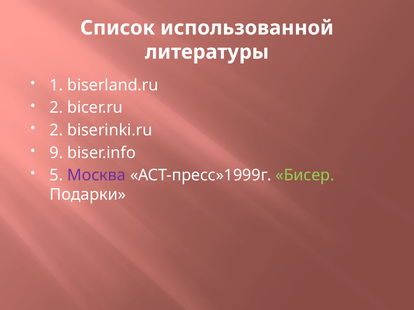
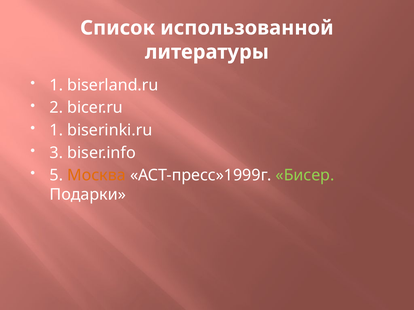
2: 2 -> 1 (56, 130)
9: 9 -> 3 (56, 153)
Москва colour: purple -> orange (97, 176)
